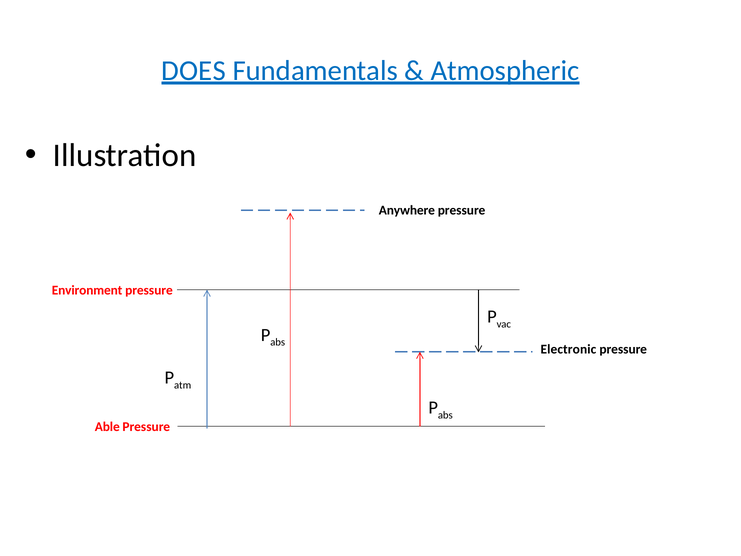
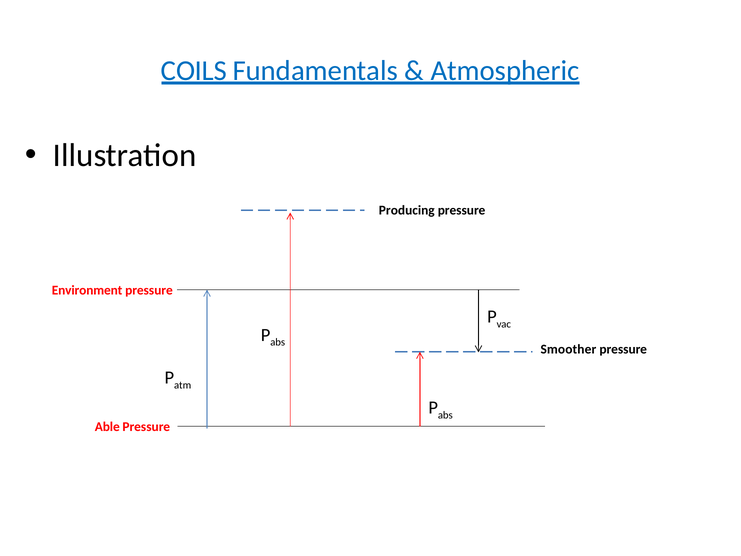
DOES: DOES -> COILS (194, 71)
Anywhere: Anywhere -> Producing (407, 210)
Electronic: Electronic -> Smoother (568, 349)
